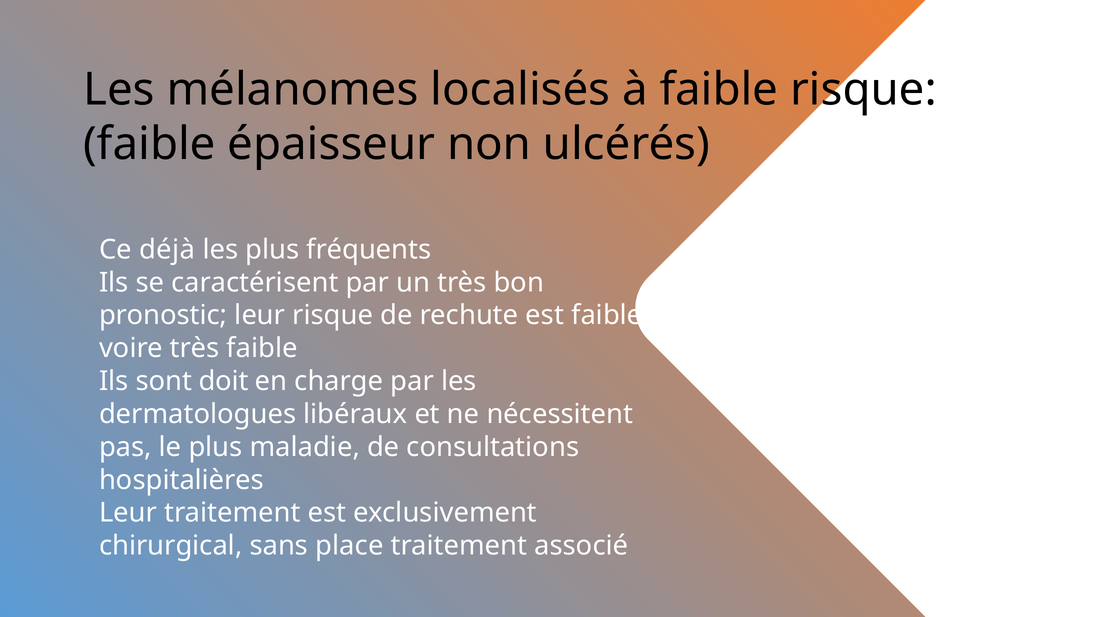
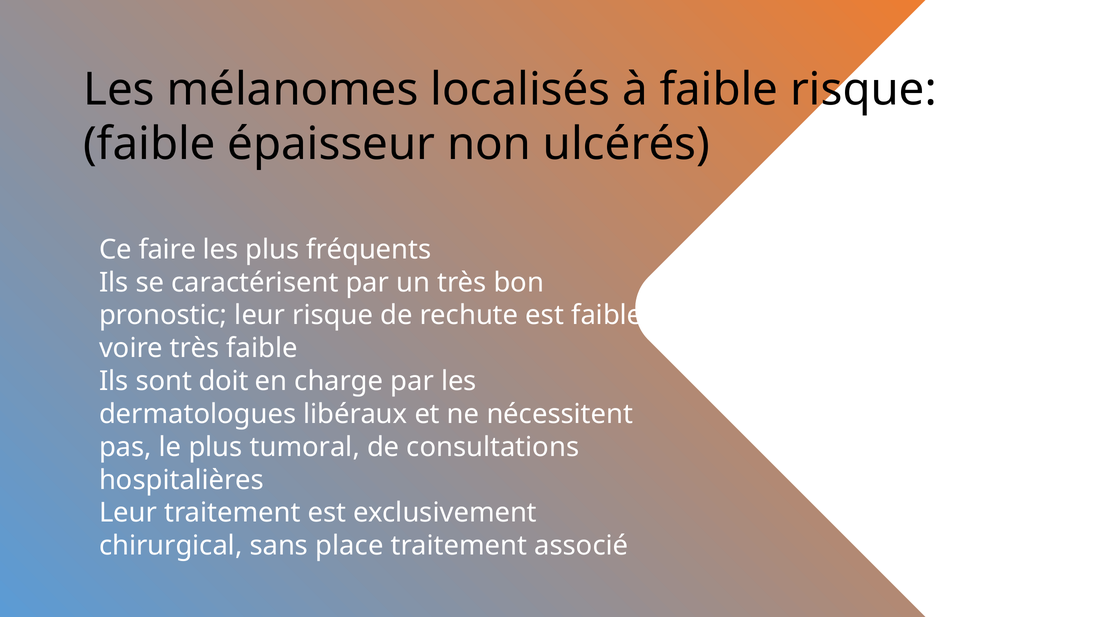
déjà: déjà -> faire (167, 250)
maladie: maladie -> tumoral (305, 447)
